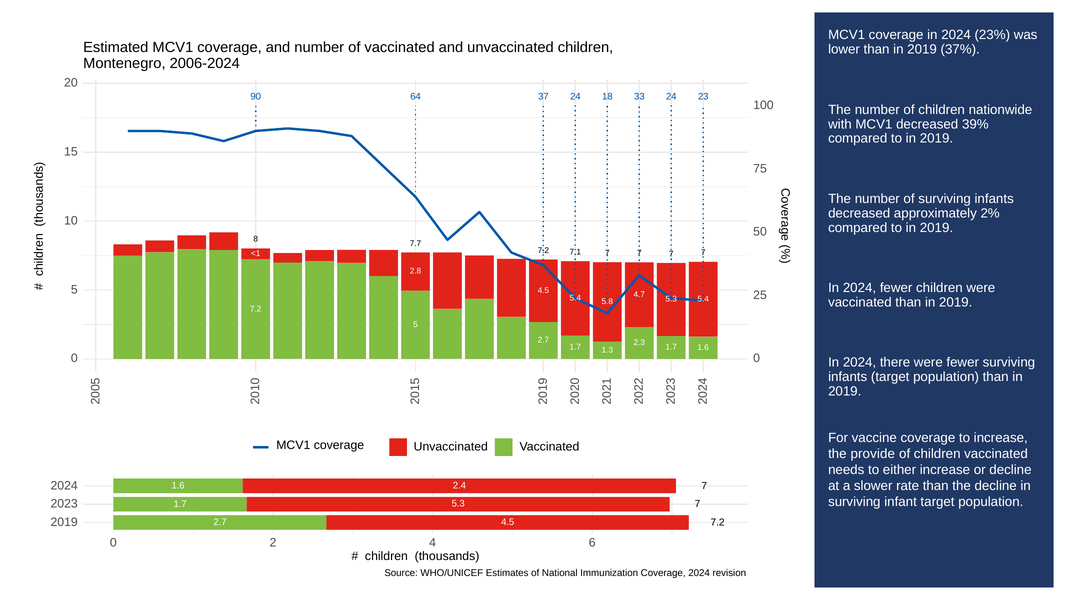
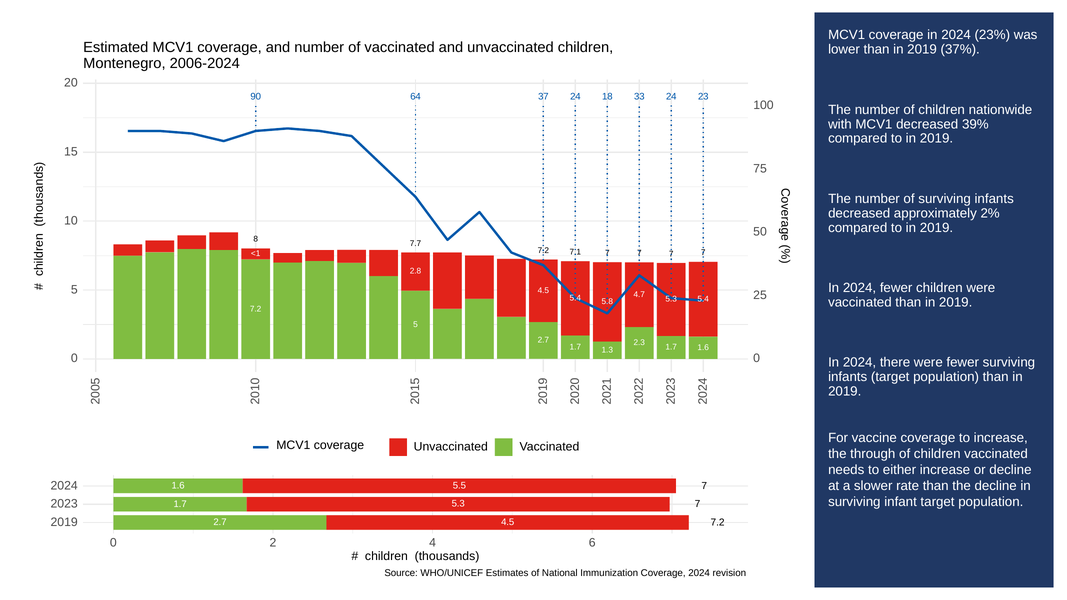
provide: provide -> through (873, 454)
2.4: 2.4 -> 5.5 (459, 486)
